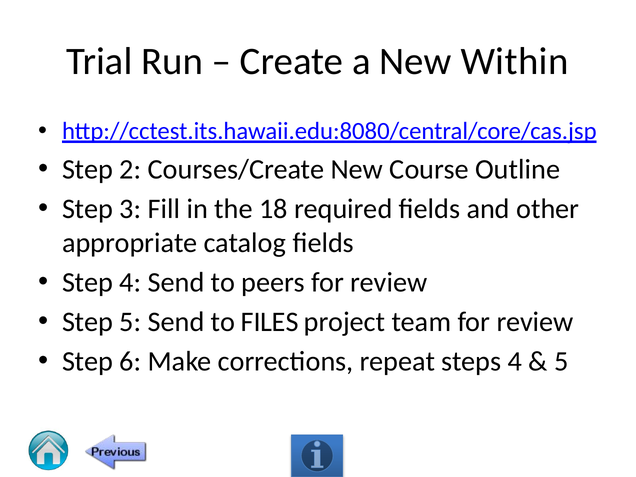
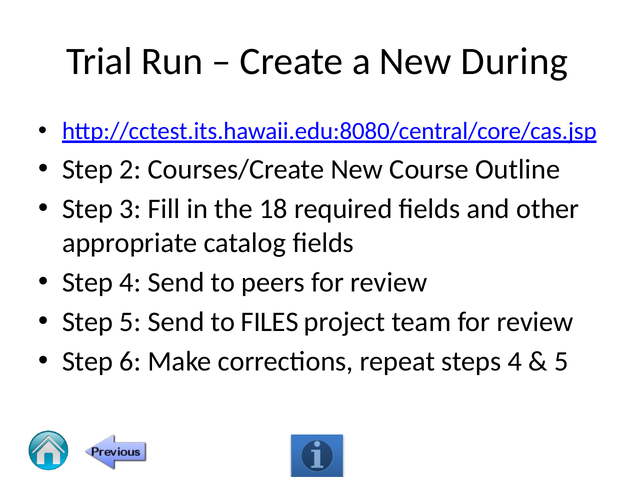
Within: Within -> During (515, 62)
